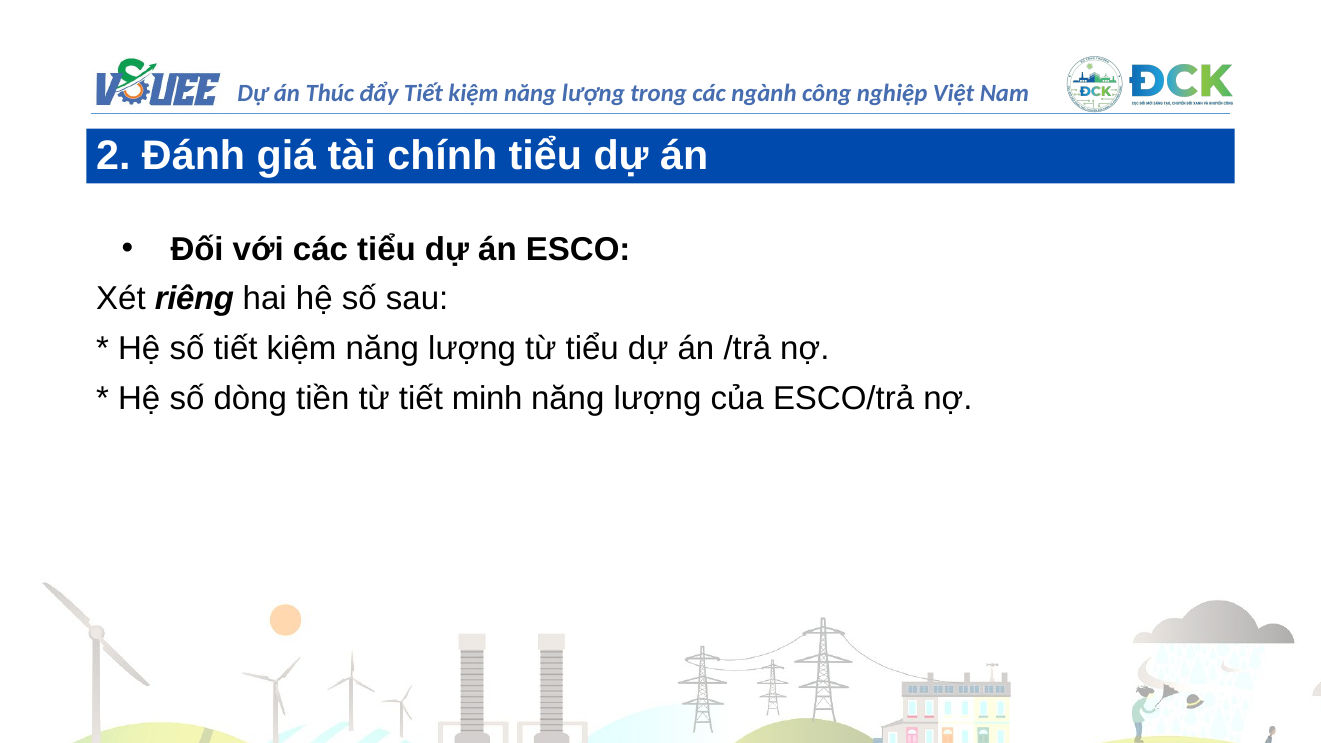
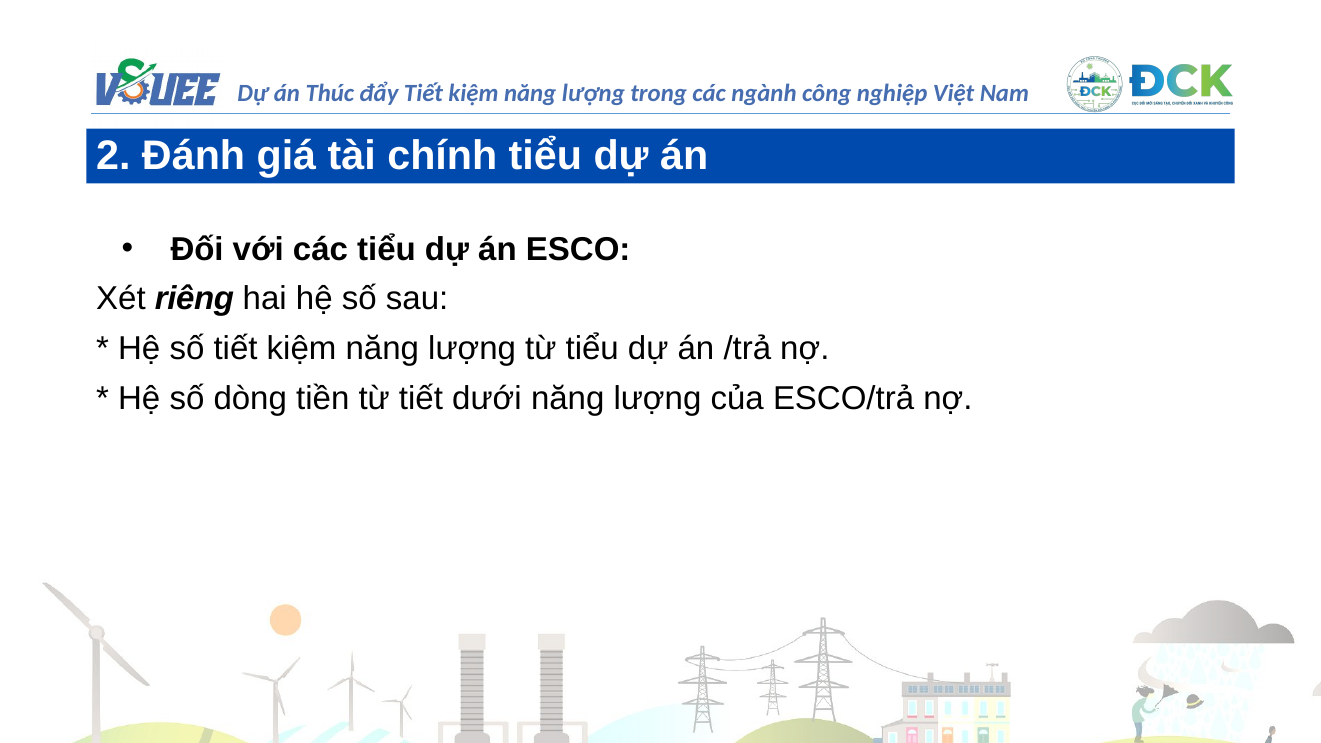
minh: minh -> dưới (487, 398)
